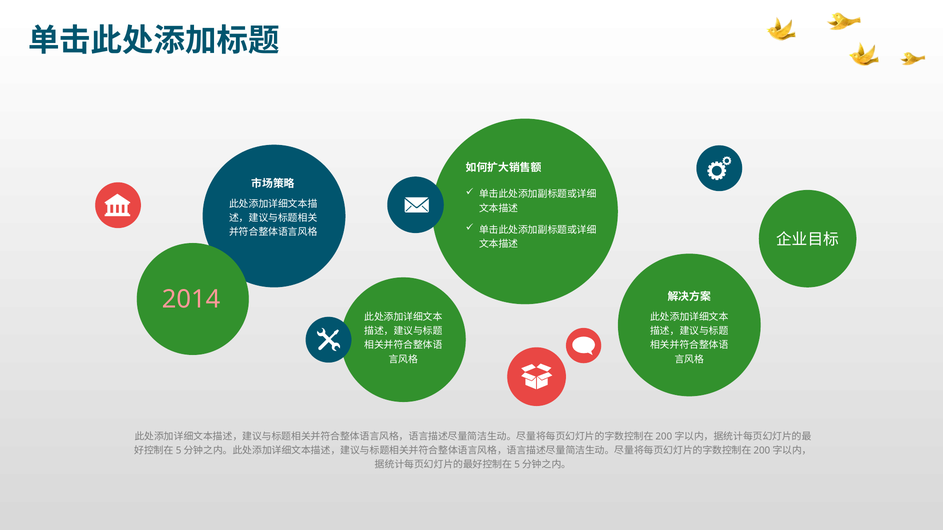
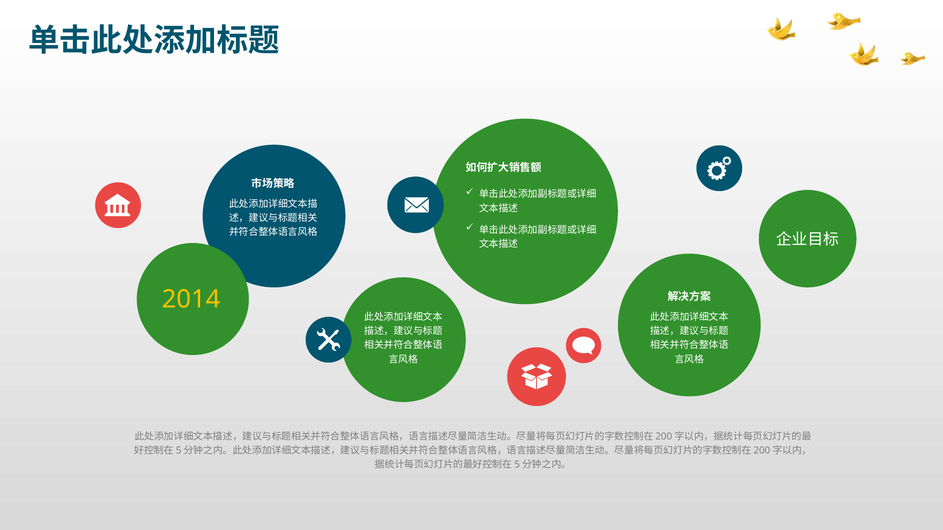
2014 colour: pink -> yellow (191, 300)
